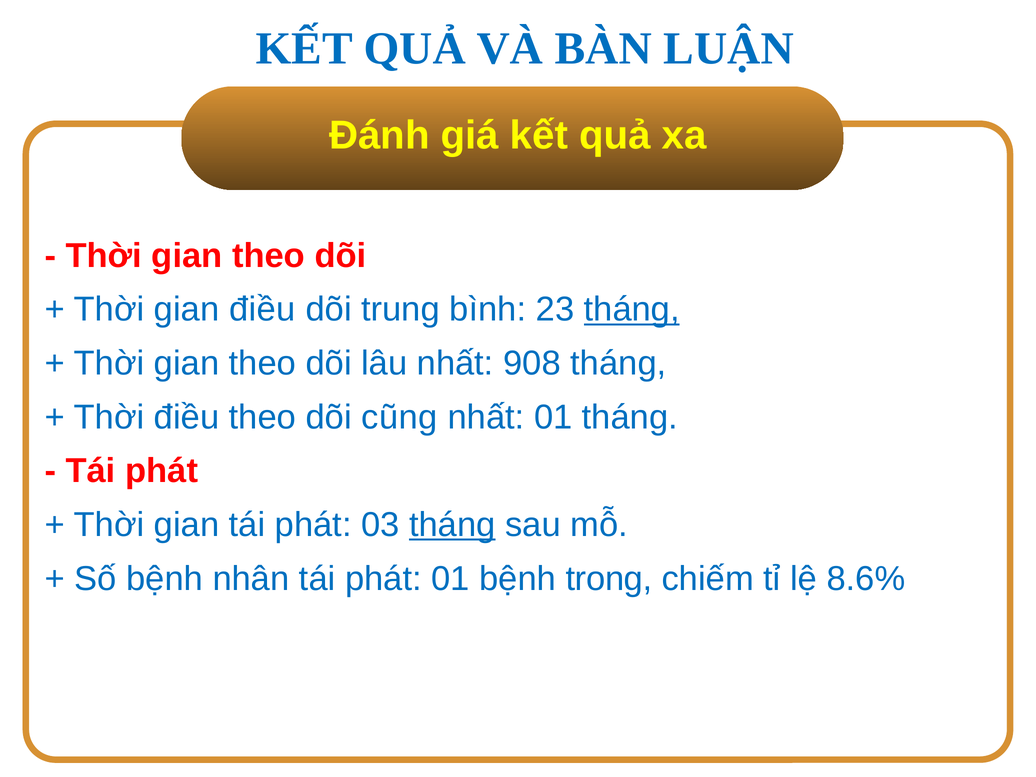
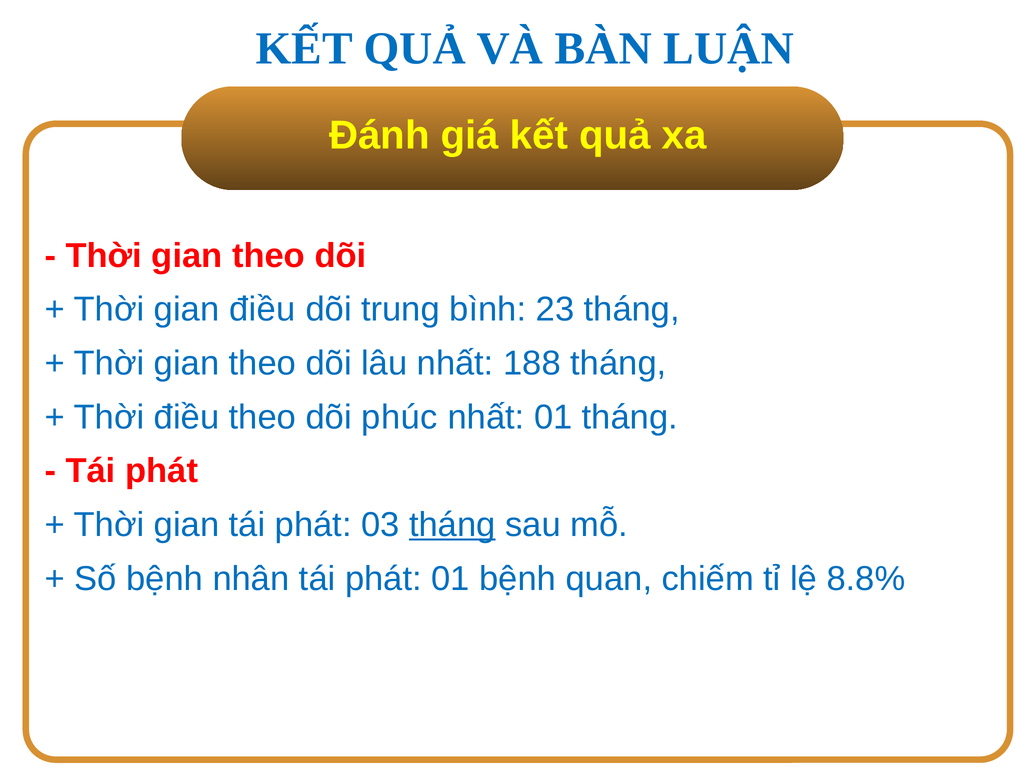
tháng underline: present -> none (632, 309)
908: 908 -> 188 (532, 363)
cũng: cũng -> phúc (399, 417)
trong: trong -> quan (609, 579)
8.6%: 8.6% -> 8.8% (866, 579)
